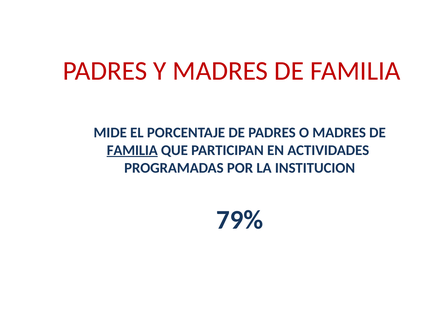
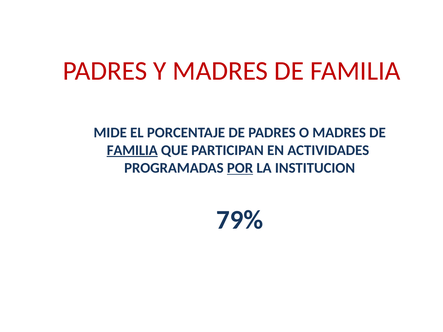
POR underline: none -> present (240, 168)
